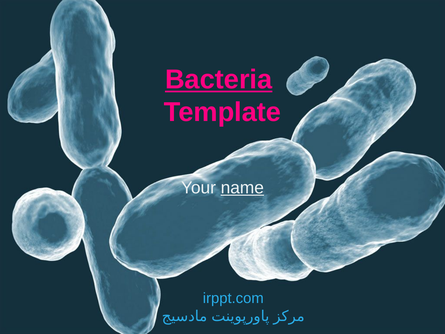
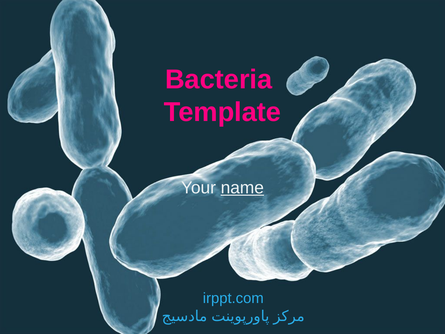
Bacteria underline: present -> none (219, 80)
